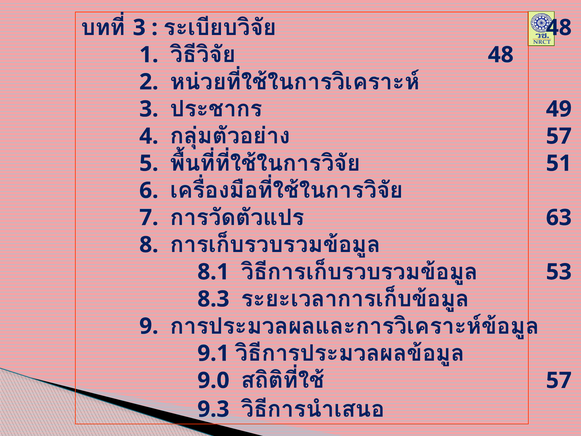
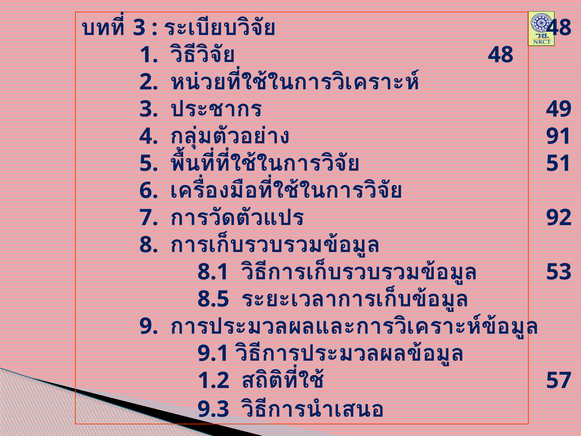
57: 57 -> 91 (559, 136)
63: 63 -> 92 (559, 218)
8.3: 8.3 -> 8.5 (213, 299)
9.0: 9.0 -> 1.2 (213, 380)
